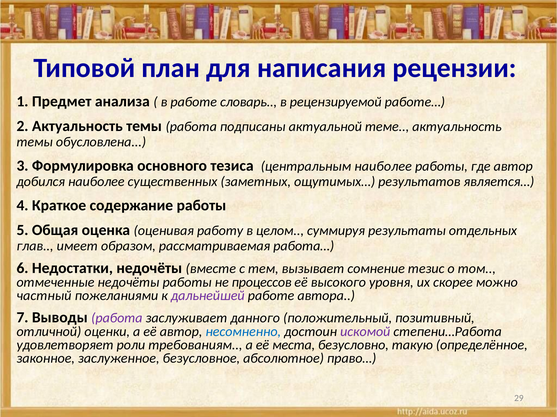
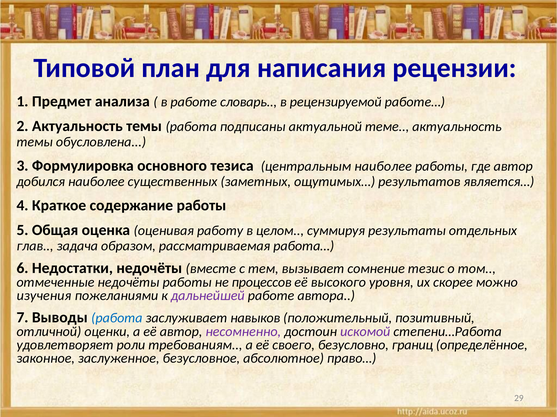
имеет: имеет -> задача (77, 246)
частный: частный -> изучения (44, 296)
работа colour: purple -> blue (117, 318)
данного: данного -> навыков (255, 318)
несомненно colour: blue -> purple (243, 332)
места: места -> своего (294, 345)
такую: такую -> границ (412, 345)
